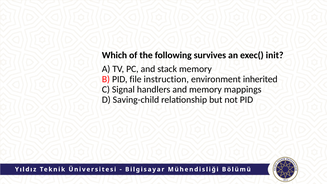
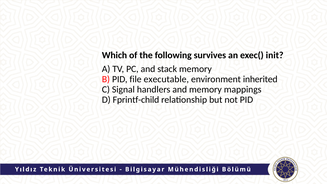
instruction: instruction -> executable (166, 79)
Saving-child: Saving-child -> Fprintf-child (136, 100)
